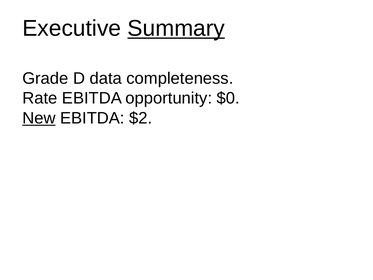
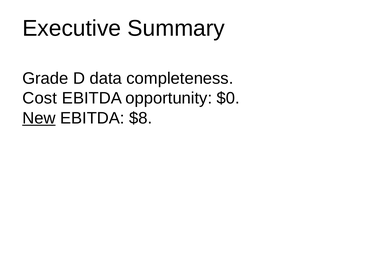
Summary underline: present -> none (176, 28)
Rate: Rate -> Cost (40, 98)
$2: $2 -> $8 (141, 118)
